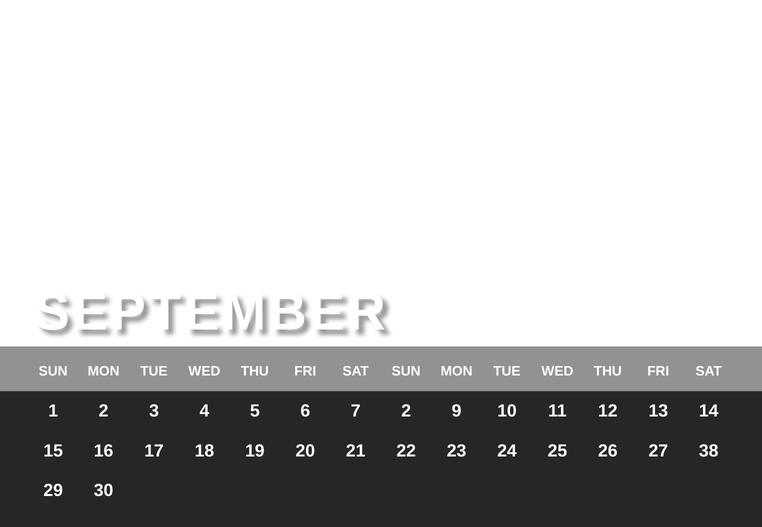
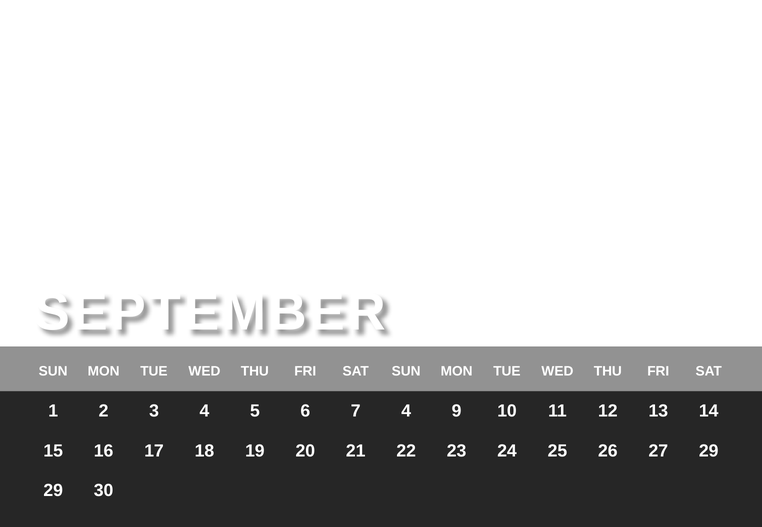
7 2: 2 -> 4 (406, 412)
27 38: 38 -> 29 (709, 451)
